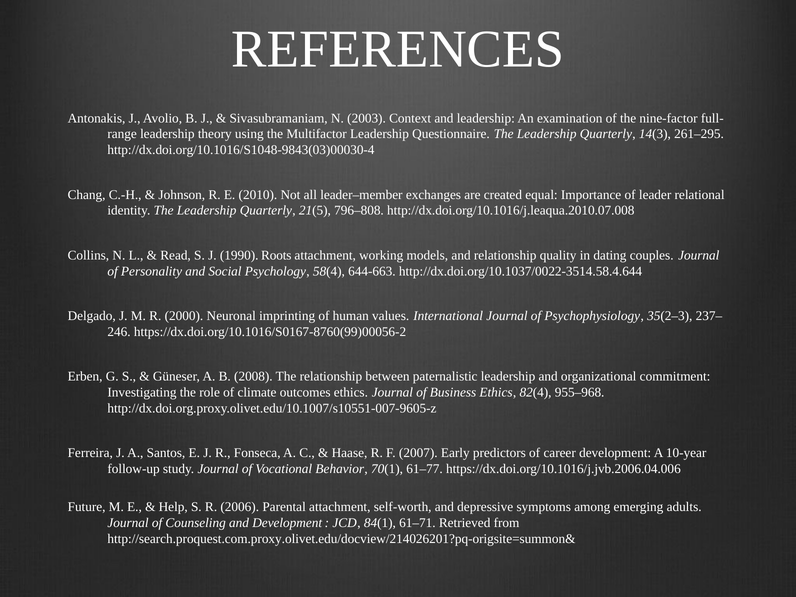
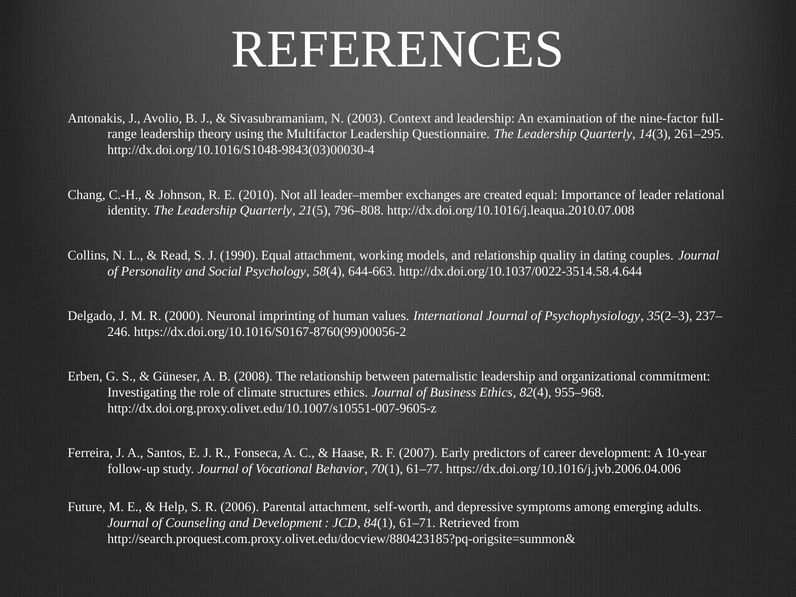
1990 Roots: Roots -> Equal (276, 255)
outcomes: outcomes -> structures (305, 392)
http://search.proquest.com.proxy.olivet.edu/docview/214026201?pq-origsite=summon&: http://search.proquest.com.proxy.olivet.edu/docview/214026201?pq-origsite=summon& -> http://search.proquest.com.proxy.olivet.edu/docview/880423185?pq-origsite=summon& (341, 539)
